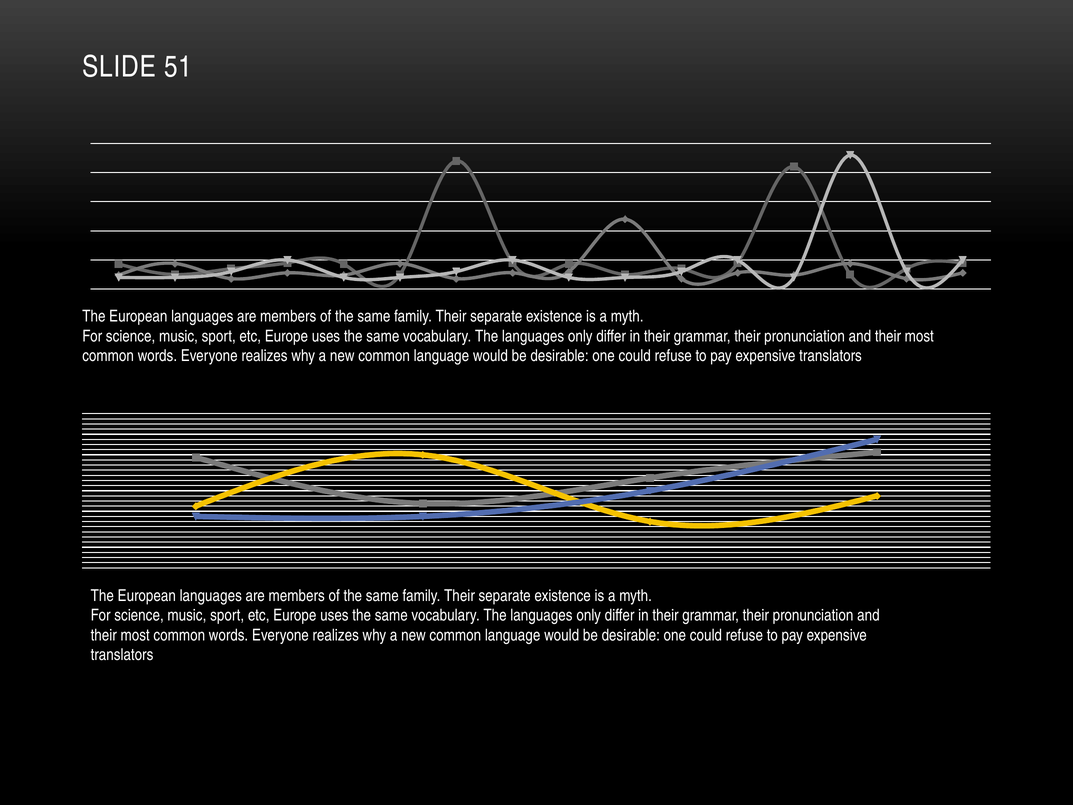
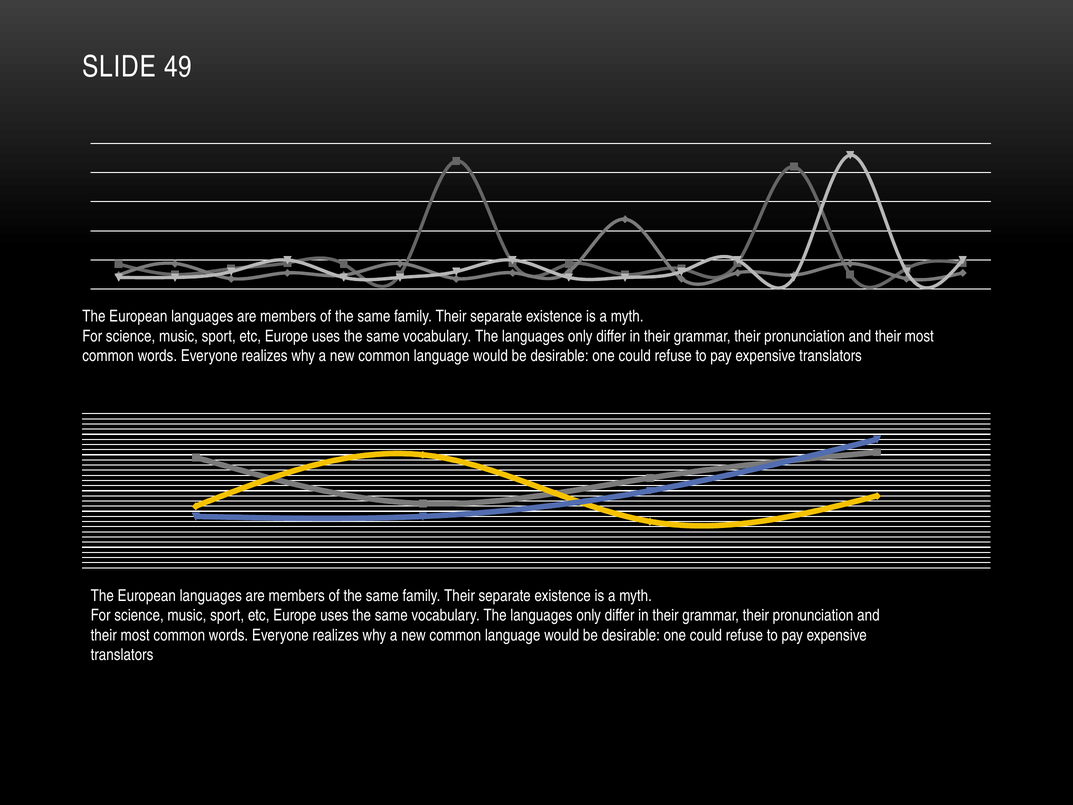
51: 51 -> 49 (178, 67)
